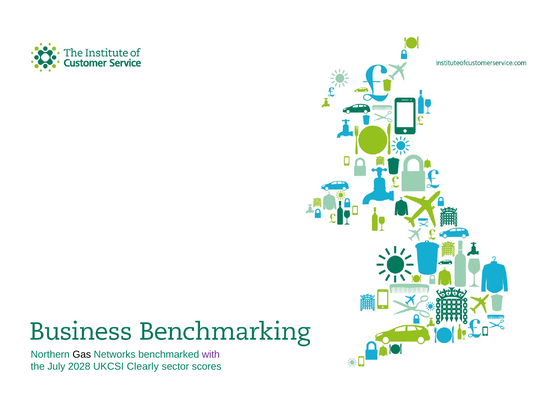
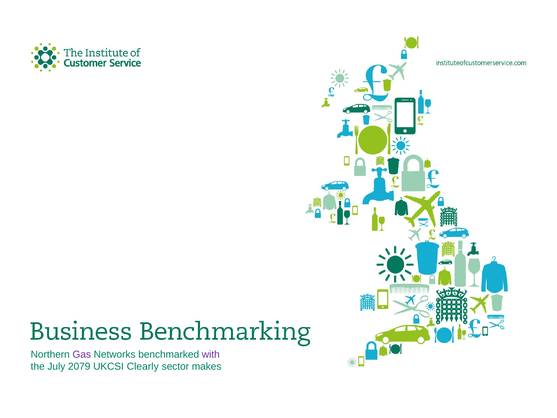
Gas colour: black -> purple (82, 354)
2028: 2028 -> 2079 (79, 366)
scores: scores -> makes (207, 366)
